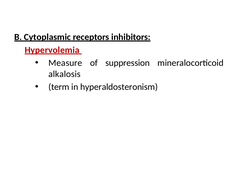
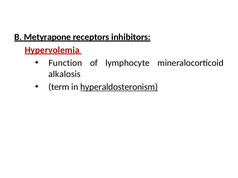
Cytoplasmic: Cytoplasmic -> Metyrapone (47, 37)
Measure: Measure -> Function (65, 63)
suppression: suppression -> lymphocyte (128, 63)
hyperaldosteronism underline: none -> present (119, 87)
